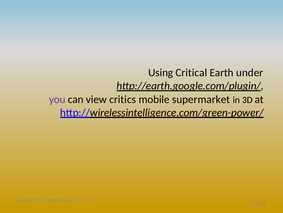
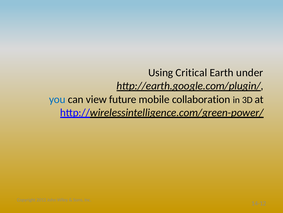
you colour: purple -> blue (57, 99)
critics: critics -> future (123, 99)
supermarket: supermarket -> collaboration (201, 99)
